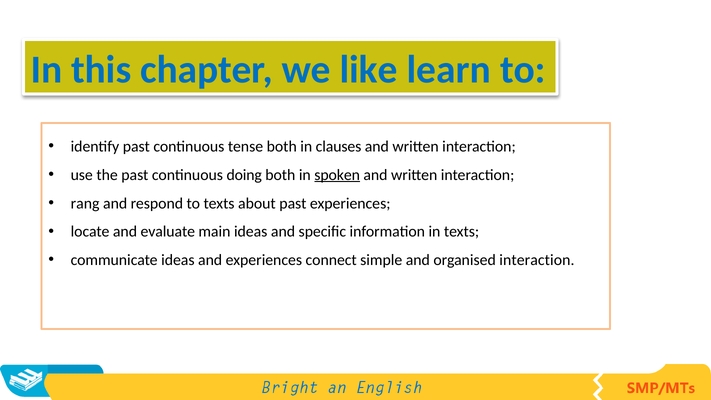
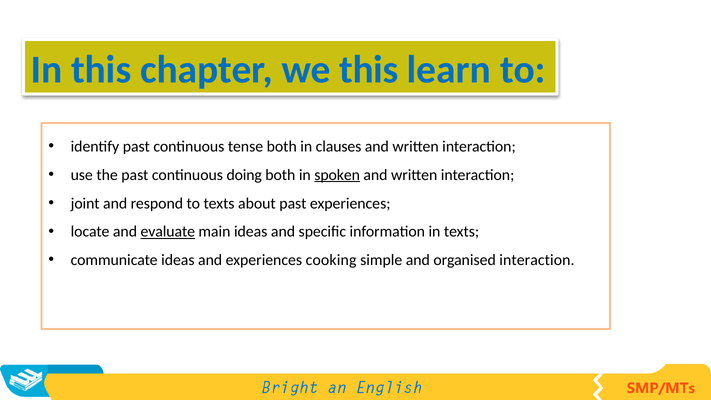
we like: like -> this (369, 69)
rang: rang -> joint (85, 203)
evaluate underline: none -> present (168, 232)
connect: connect -> cooking (331, 260)
